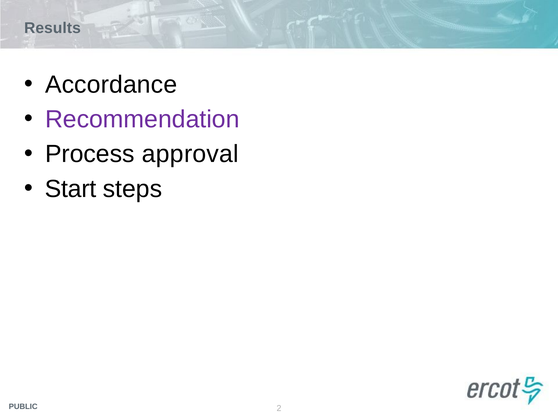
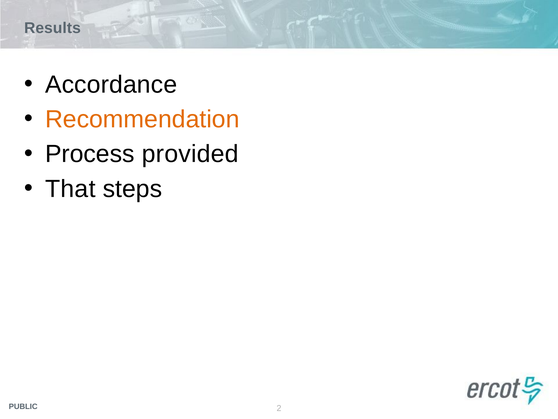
Recommendation colour: purple -> orange (142, 119)
approval: approval -> provided (190, 154)
Start: Start -> That (70, 189)
